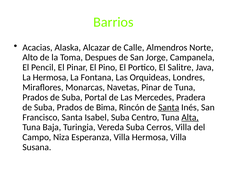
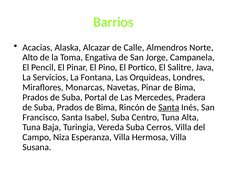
Despues: Despues -> Engativa (101, 58)
La Hermosa: Hermosa -> Servicios (51, 78)
Pinar de Tuna: Tuna -> Bima (185, 88)
Alta underline: present -> none (190, 118)
